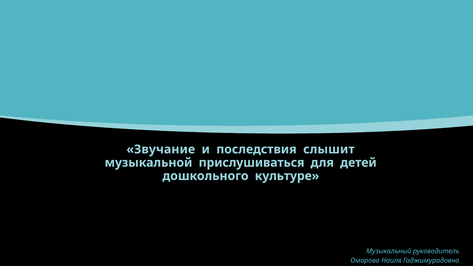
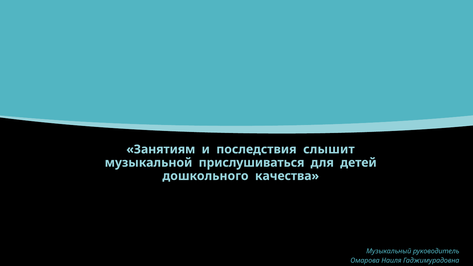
Звучание: Звучание -> Занятиям (161, 149)
культуре: культуре -> качества (287, 176)
